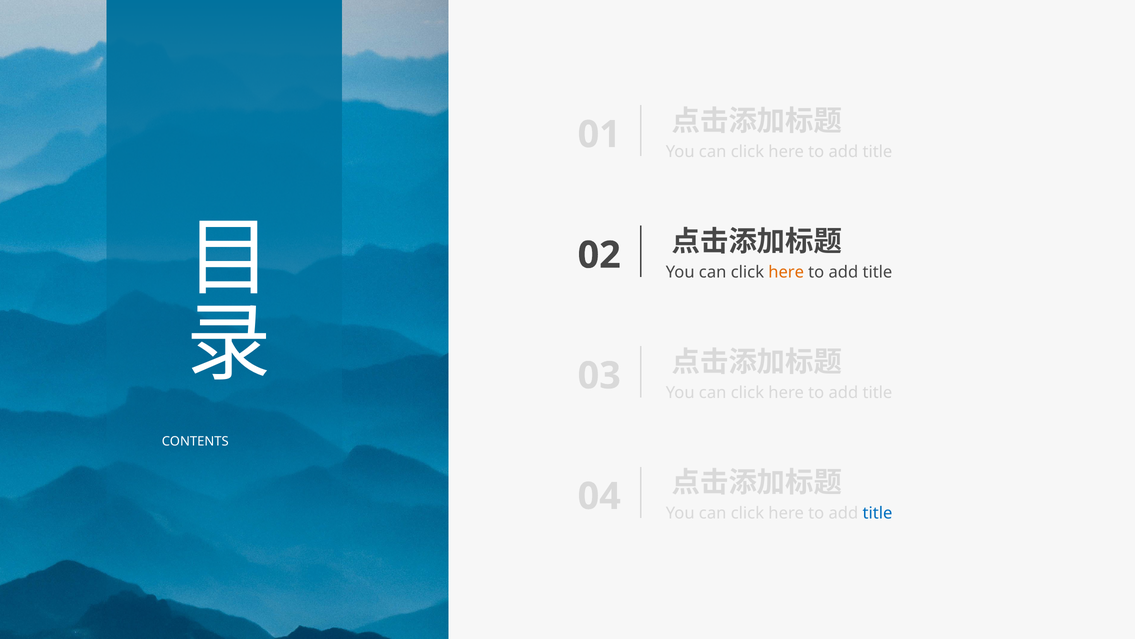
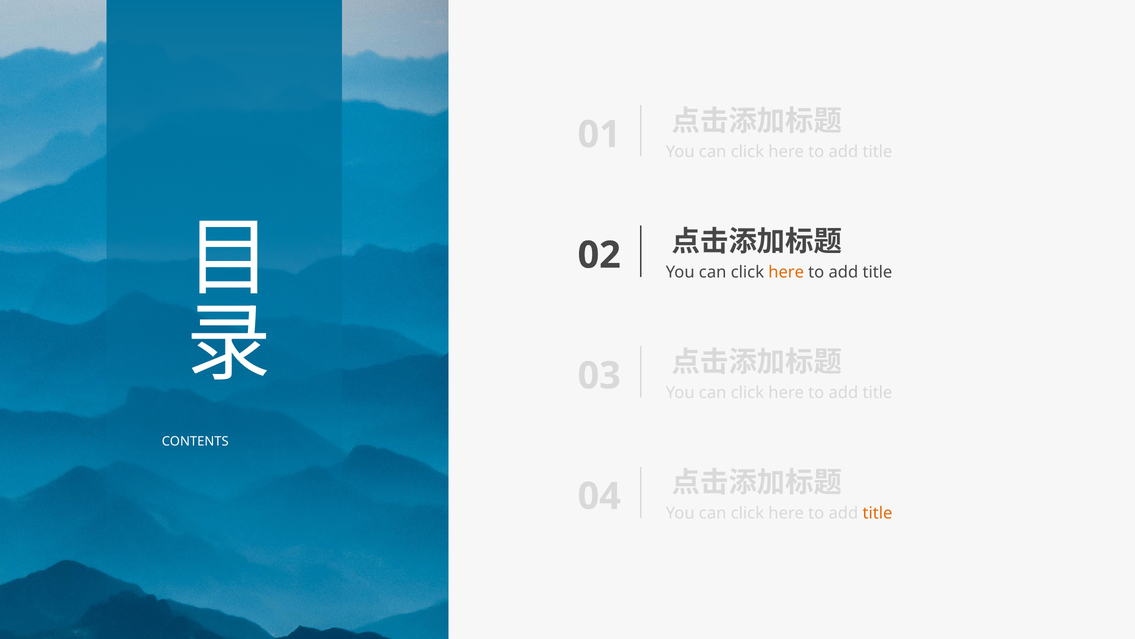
title colour: blue -> orange (877, 513)
